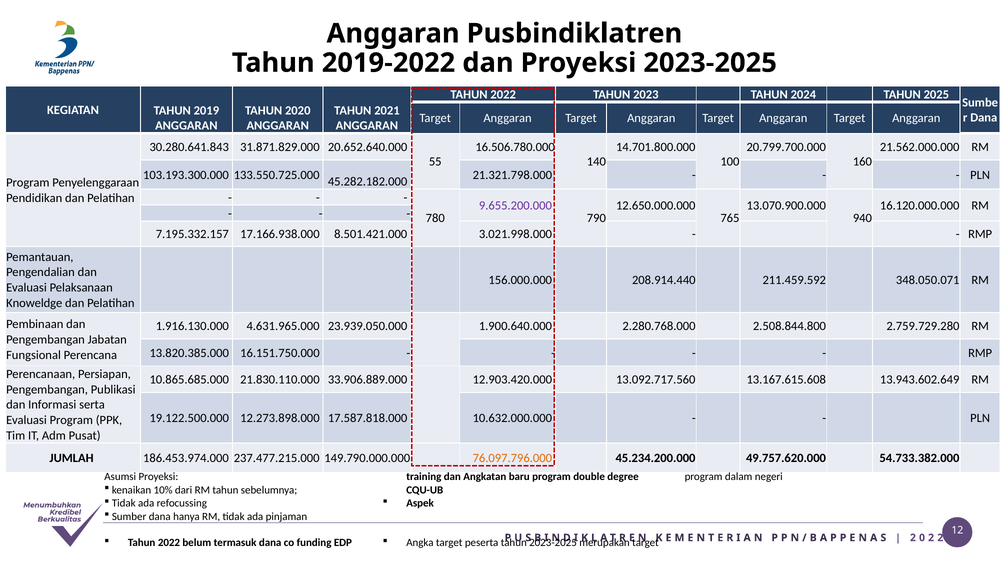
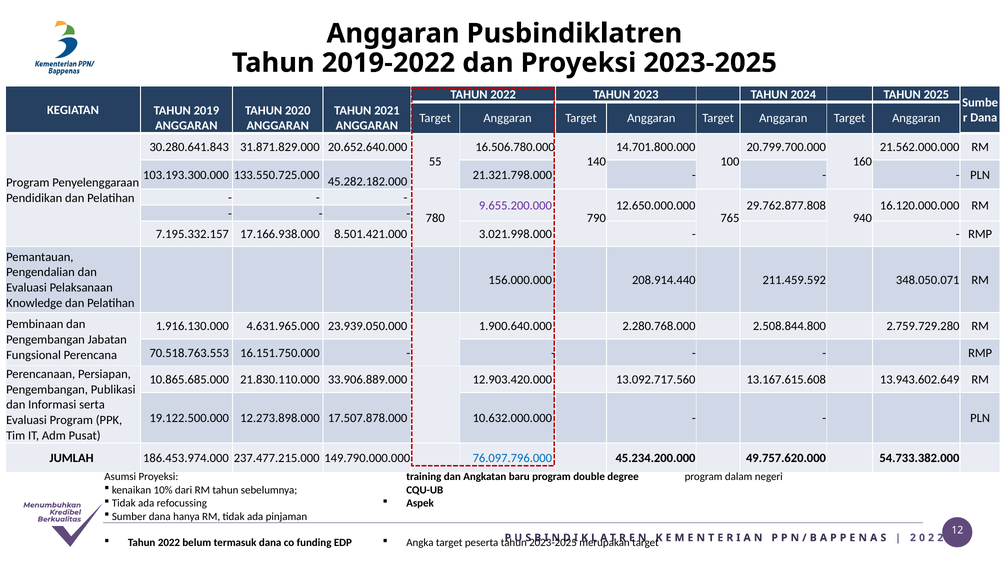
13.070.900.000: 13.070.900.000 -> 29.762.877.808 (786, 205)
Knoweldge: Knoweldge -> Knowledge (34, 303)
13.820.385.000: 13.820.385.000 -> 70.518.763.553 (189, 353)
17.587.818.000: 17.587.818.000 -> 17.507.878.000 (368, 418)
76.097.796.000 colour: orange -> blue (512, 458)
